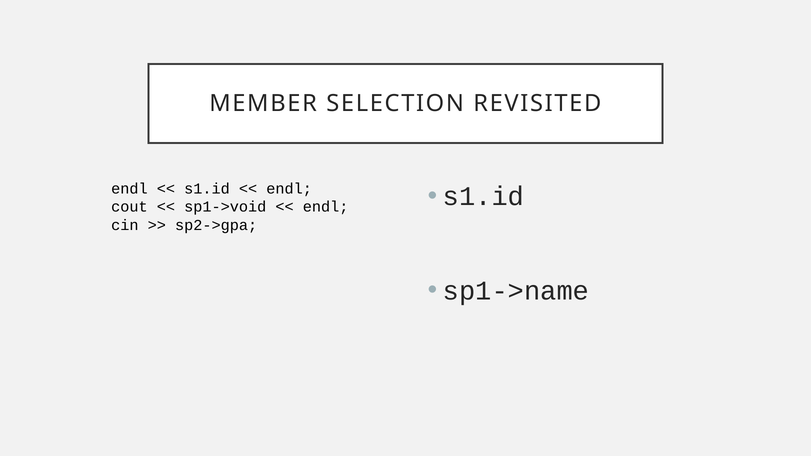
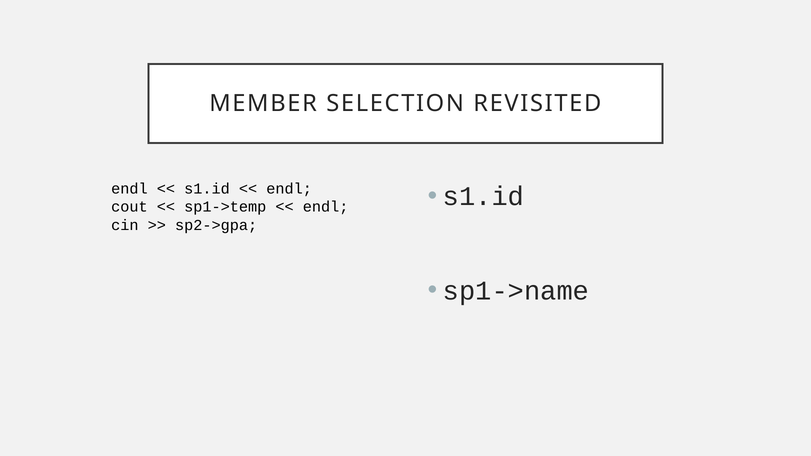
sp1->void: sp1->void -> sp1->temp (225, 207)
